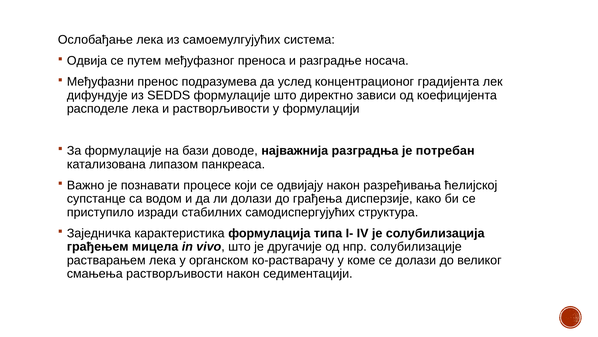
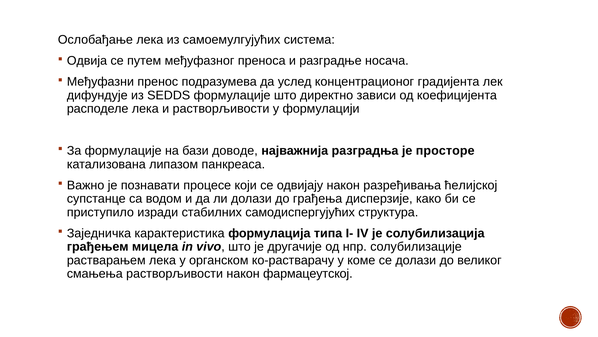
потребан: потребан -> просторе (445, 151)
седиментацији: седиментацији -> фармацеутској (308, 273)
